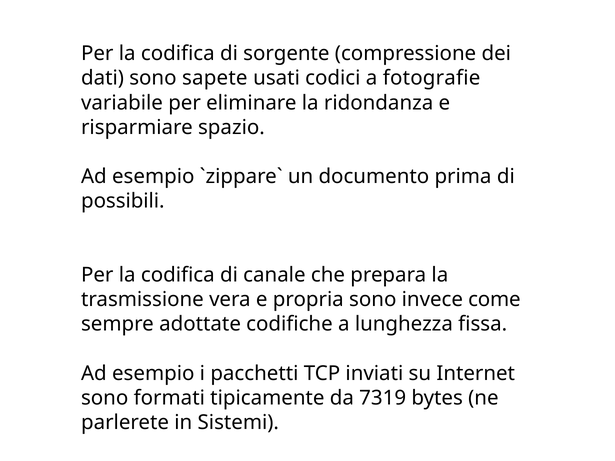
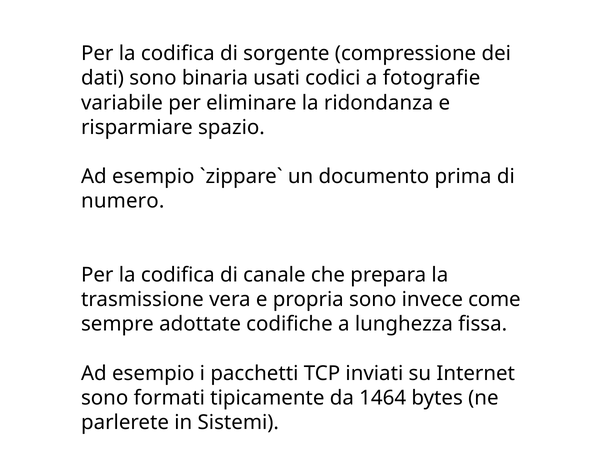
sapete: sapete -> binaria (215, 78)
possibili: possibili -> numero (123, 201)
7319: 7319 -> 1464 (383, 398)
